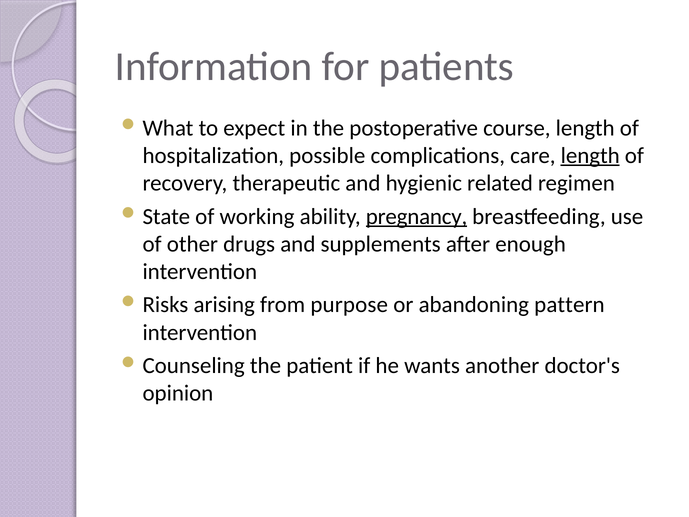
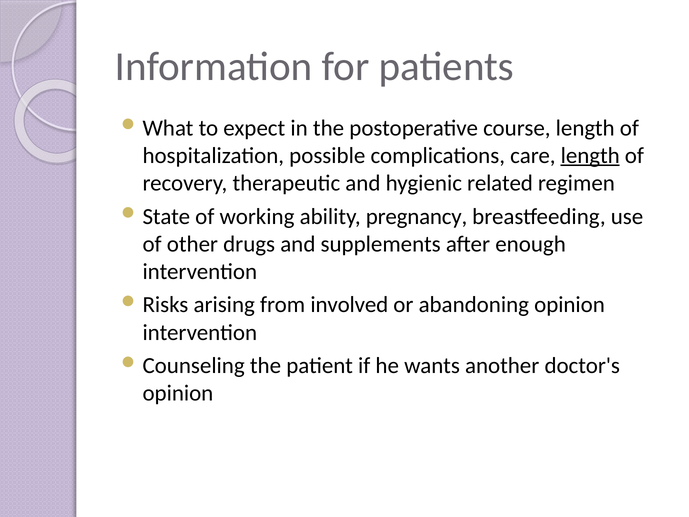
pregnancy underline: present -> none (417, 216)
purpose: purpose -> involved (349, 305)
abandoning pattern: pattern -> opinion (570, 305)
